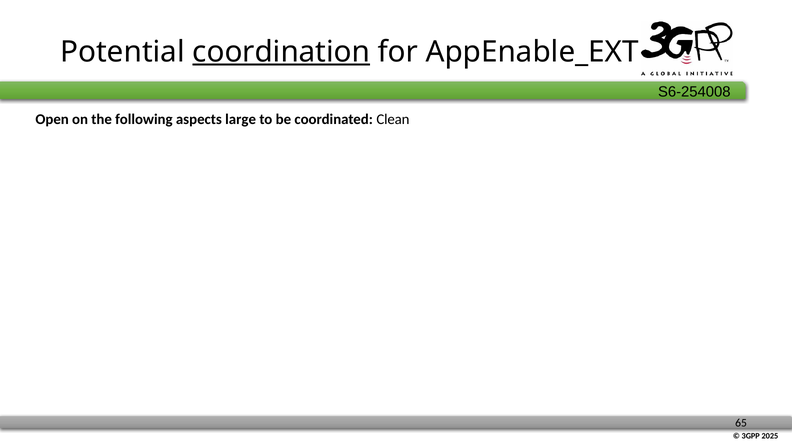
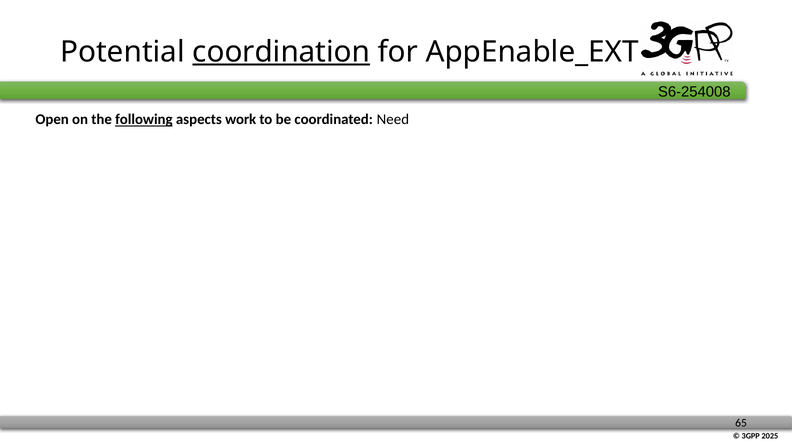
following underline: none -> present (144, 120)
large: large -> work (241, 120)
Clean: Clean -> Need (393, 120)
